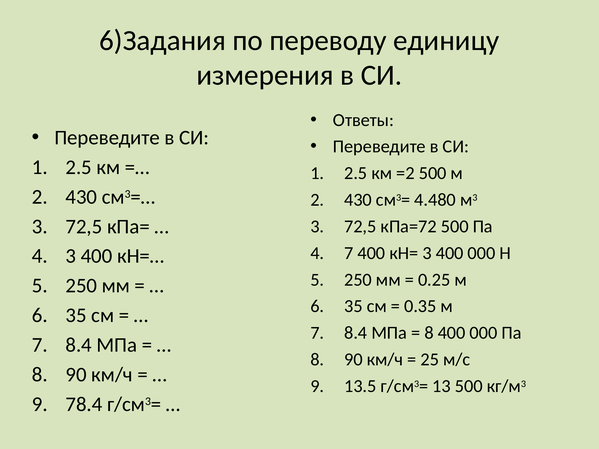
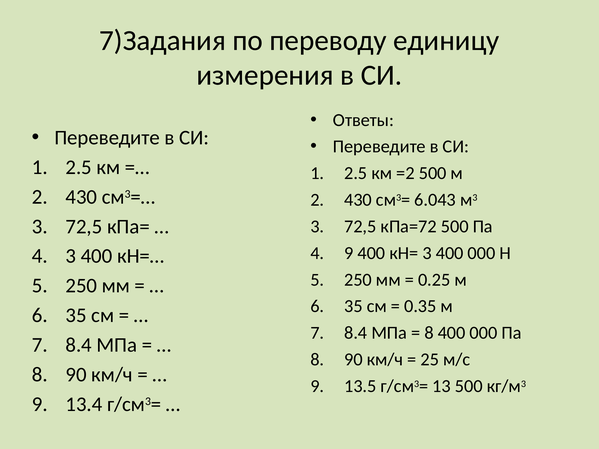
6)Задания: 6)Задания -> 7)Задания (163, 40)
4.480: 4.480 -> 6.043 (435, 200)
7: 7 -> 9 (349, 253)
78.4: 78.4 -> 13.4 (84, 404)
